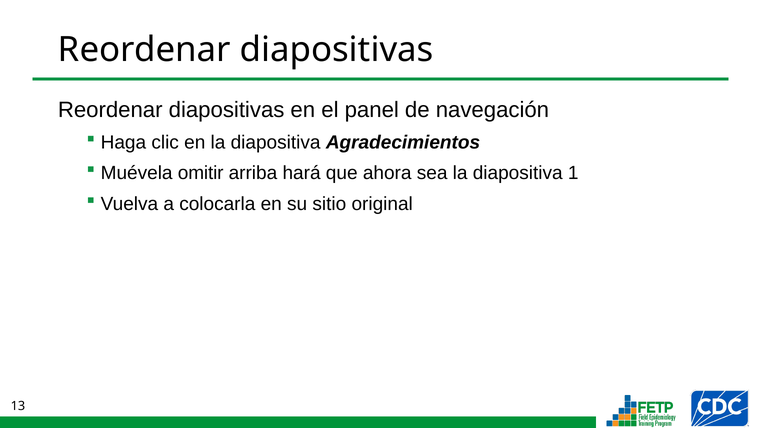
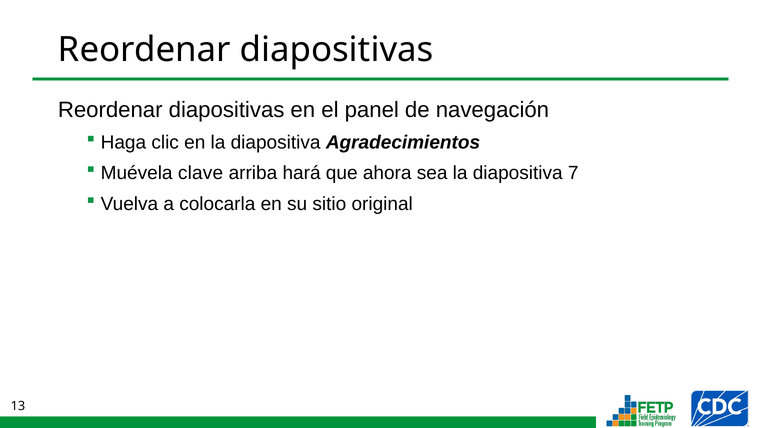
omitir: omitir -> clave (201, 173)
1: 1 -> 7 (573, 173)
